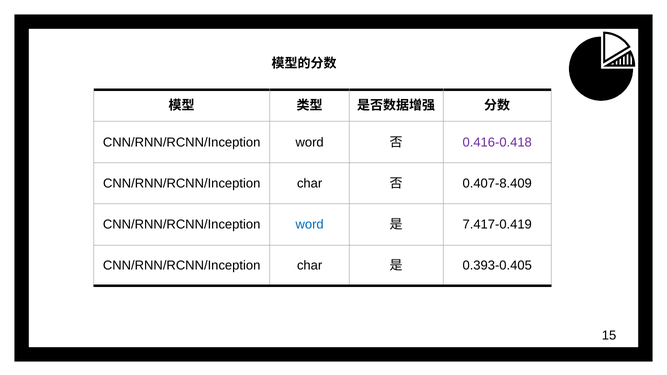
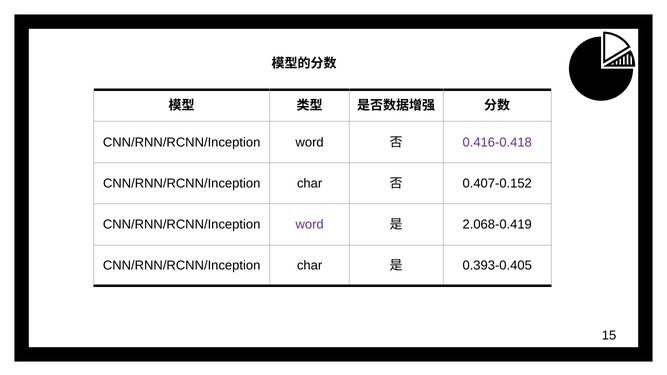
0.407-8.409: 0.407-8.409 -> 0.407-0.152 (497, 184)
word colour: blue -> purple (310, 225)
7.417-0.419: 7.417-0.419 -> 2.068-0.419 (497, 225)
